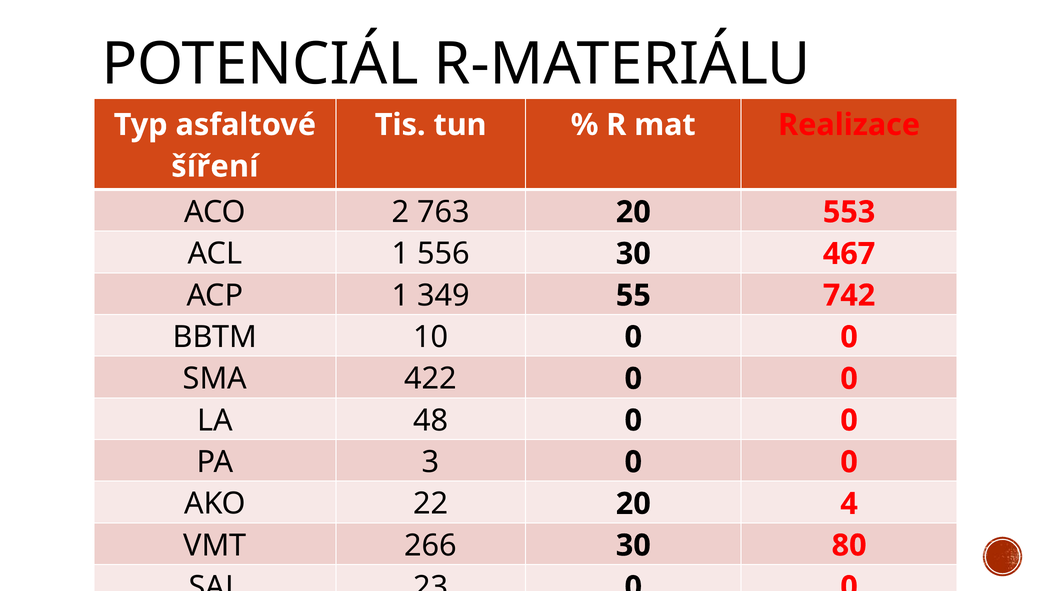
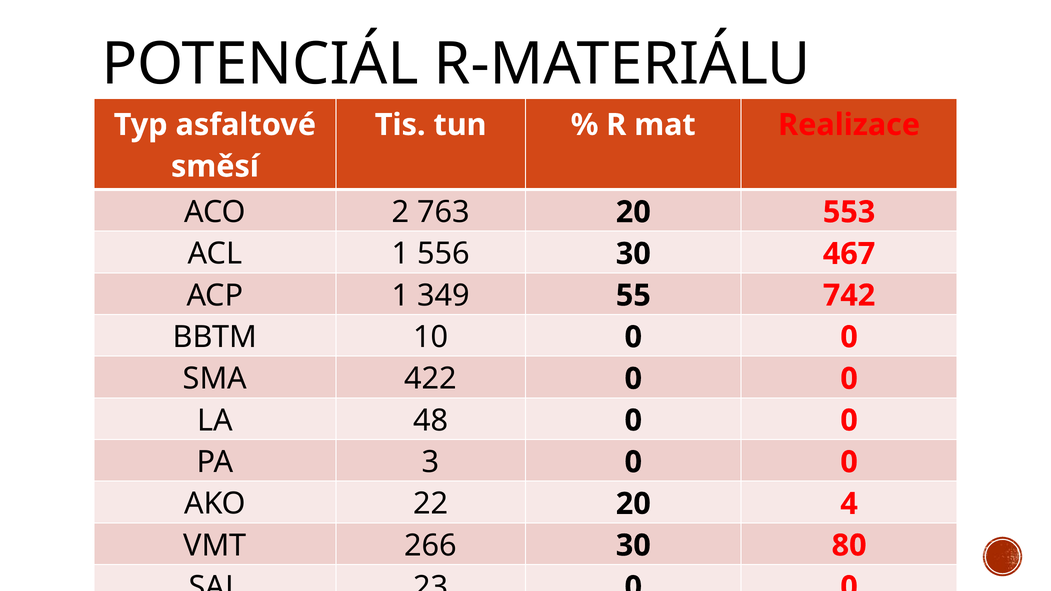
šíření: šíření -> směsí (215, 167)
